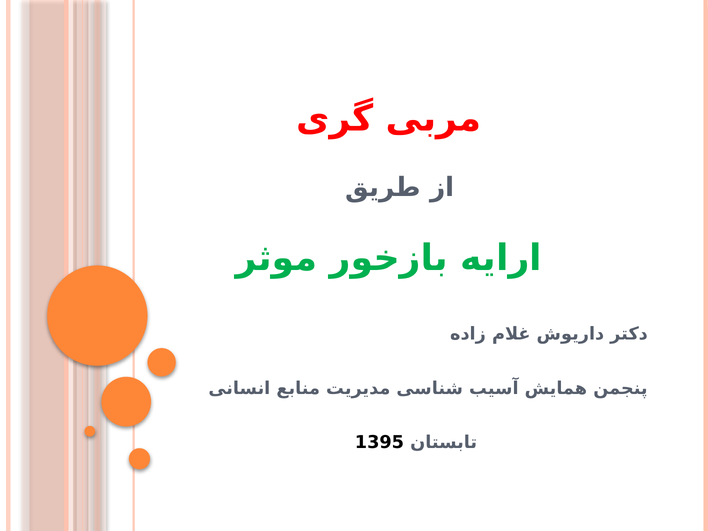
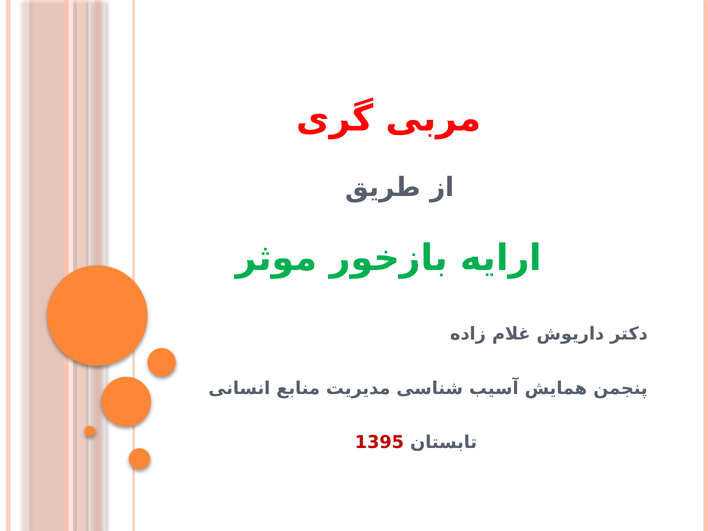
1395 colour: black -> red (379, 443)
